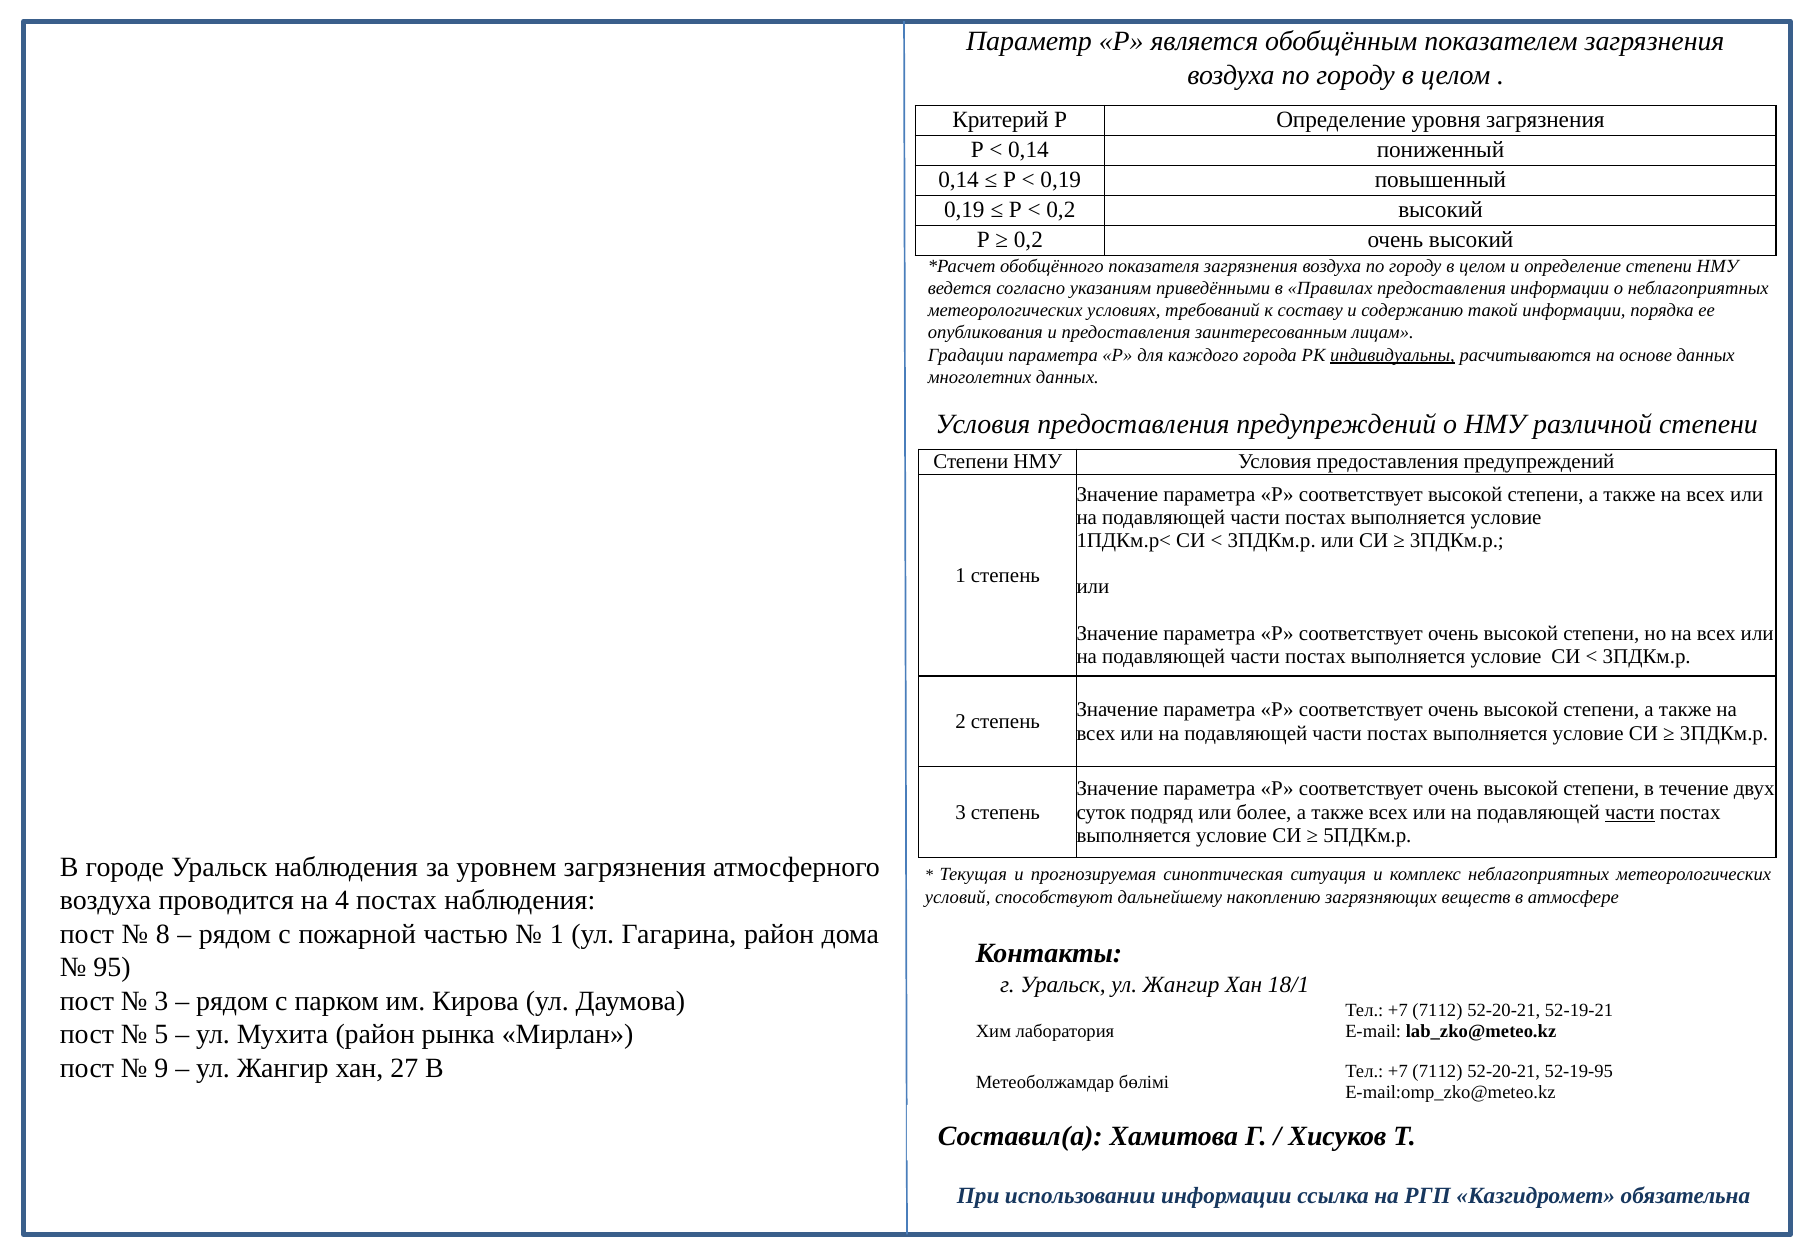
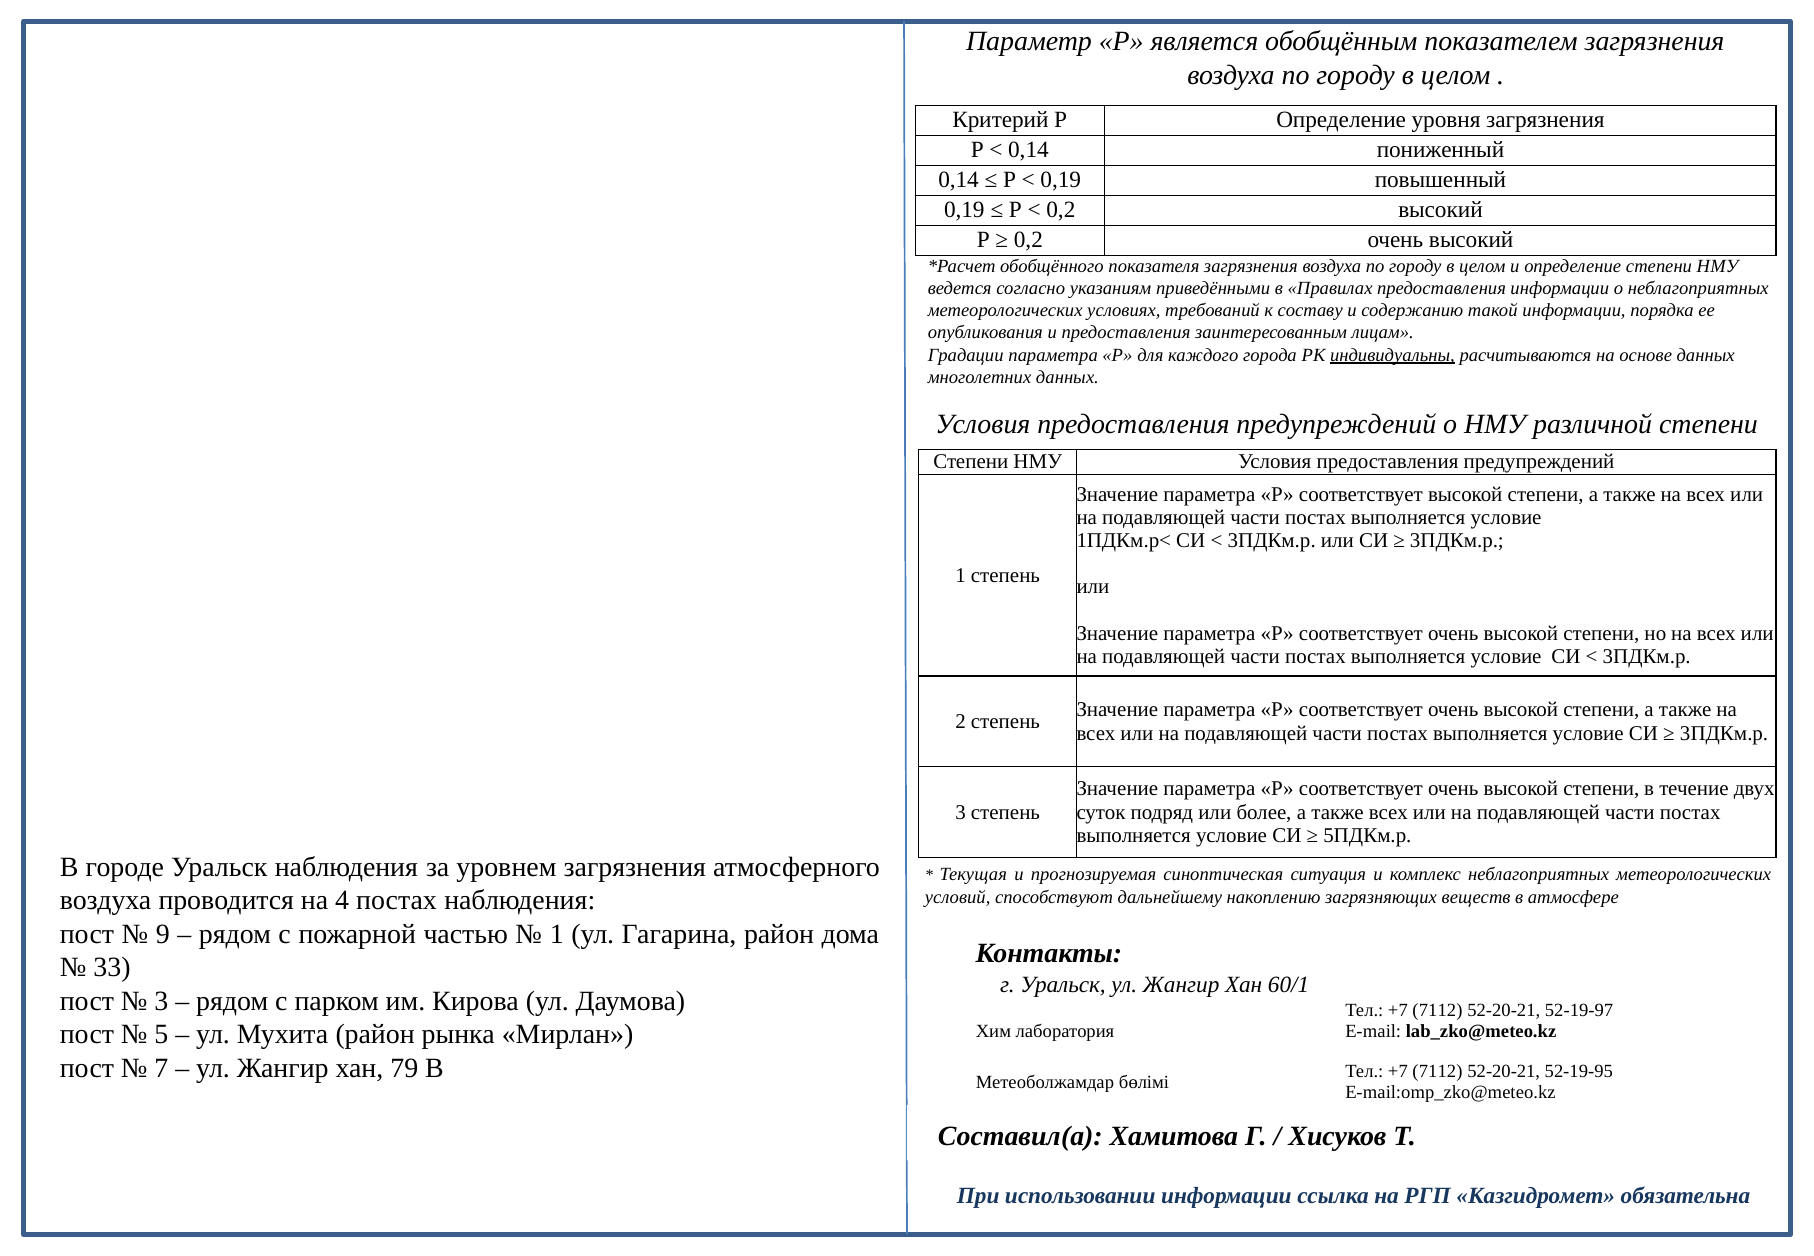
части underline: present -> none (1630, 812)
8: 8 -> 9 (163, 934)
95: 95 -> 33 (112, 967)
18/1: 18/1 -> 60/1 (1289, 985)
52-19-21: 52-19-21 -> 52-19-97 (1579, 1010)
9: 9 -> 7 (161, 1068)
27: 27 -> 79 (404, 1068)
